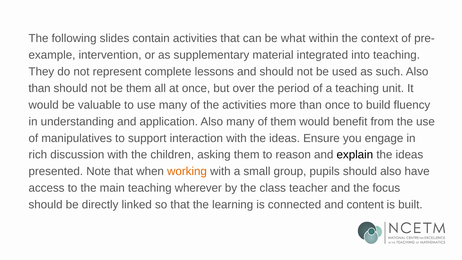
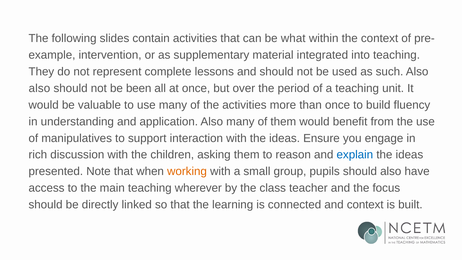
than: than -> also (39, 88)
be them: them -> been (139, 88)
explain colour: black -> blue (355, 155)
and content: content -> context (365, 205)
